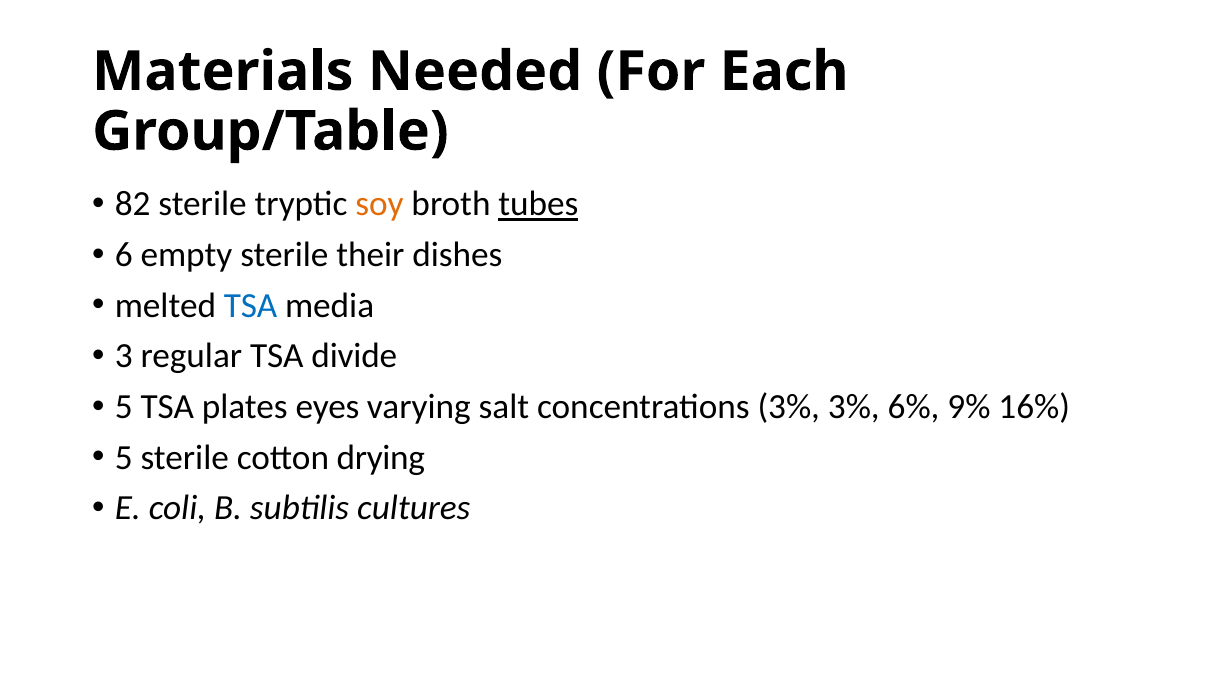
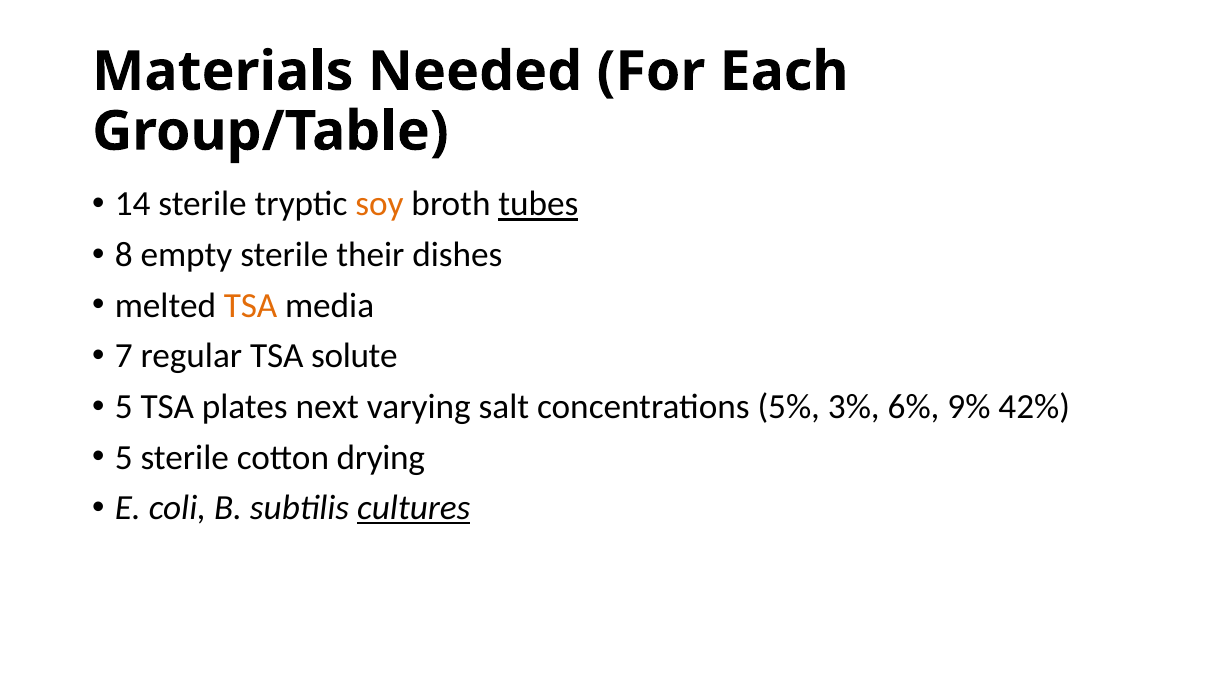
82: 82 -> 14 (133, 204)
6: 6 -> 8 (124, 255)
TSA colour: blue -> orange (251, 306)
3: 3 -> 7 (124, 356)
divide: divide -> solute (354, 356)
eyes: eyes -> next (327, 407)
concentrations 3%: 3% -> 5% (789, 407)
16%: 16% -> 42% (1034, 407)
cultures underline: none -> present (414, 508)
